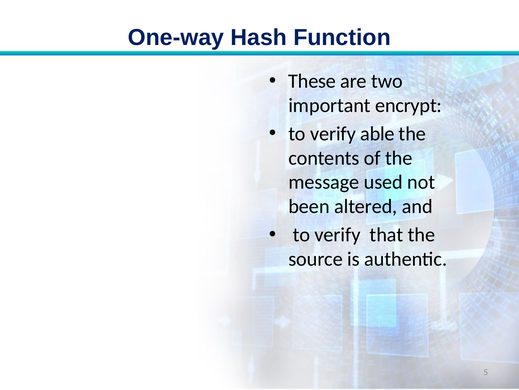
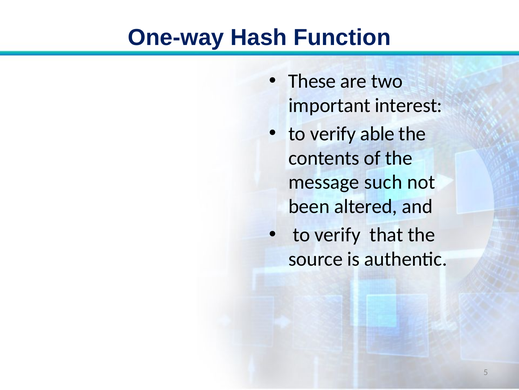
encrypt: encrypt -> interest (409, 105)
used: used -> such (383, 182)
